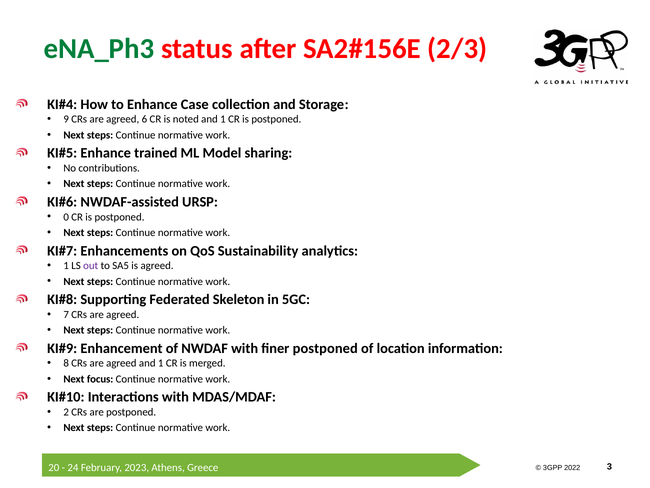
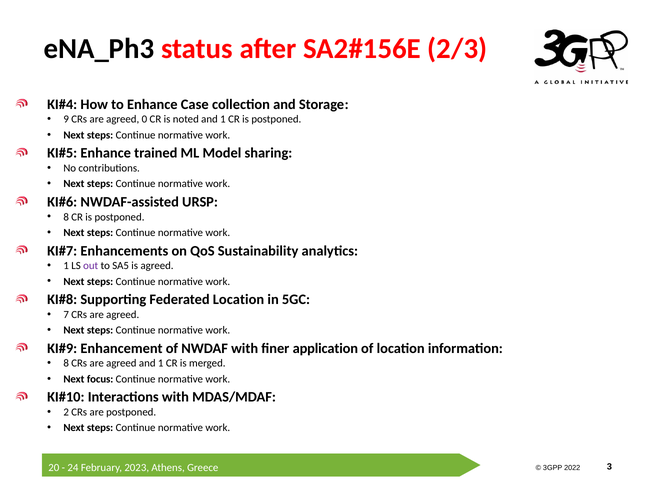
eNA_Ph3 colour: green -> black (99, 49)
6: 6 -> 0 (144, 119)
0: 0 -> 8 (66, 217)
Federated Skeleton: Skeleton -> Location (239, 299)
finer postponed: postponed -> application (325, 348)
